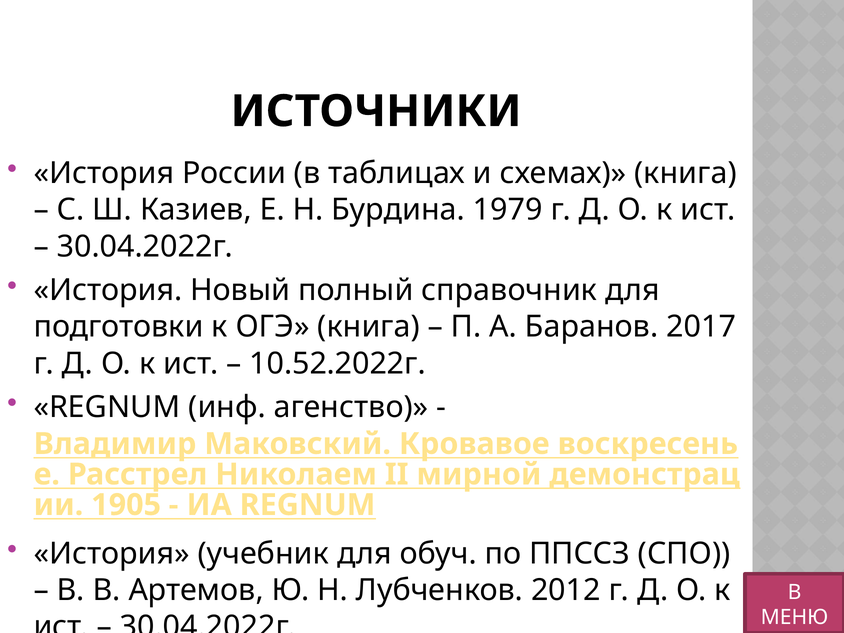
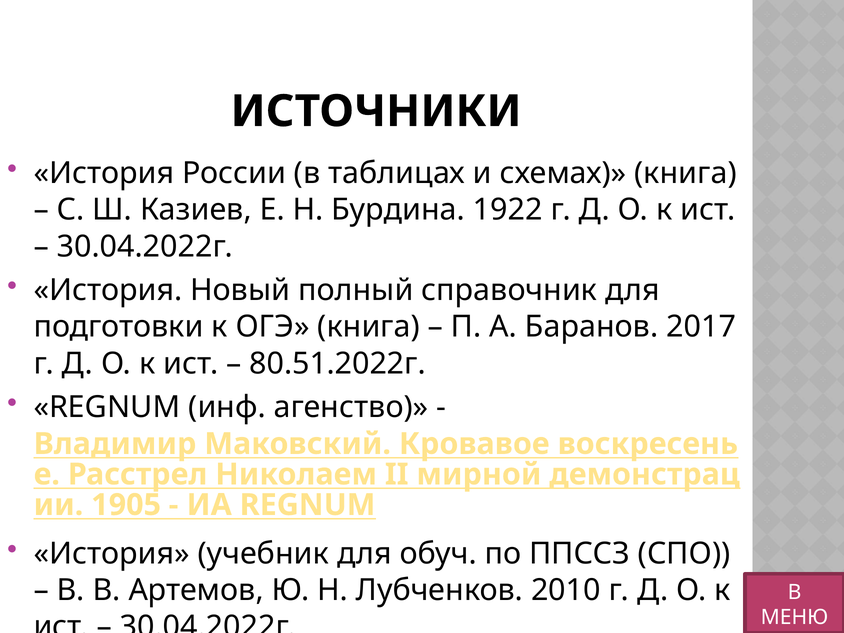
1979: 1979 -> 1922 (508, 210)
10.52.2022г: 10.52.2022г -> 80.51.2022г (338, 363)
2012: 2012 -> 2010 (566, 590)
